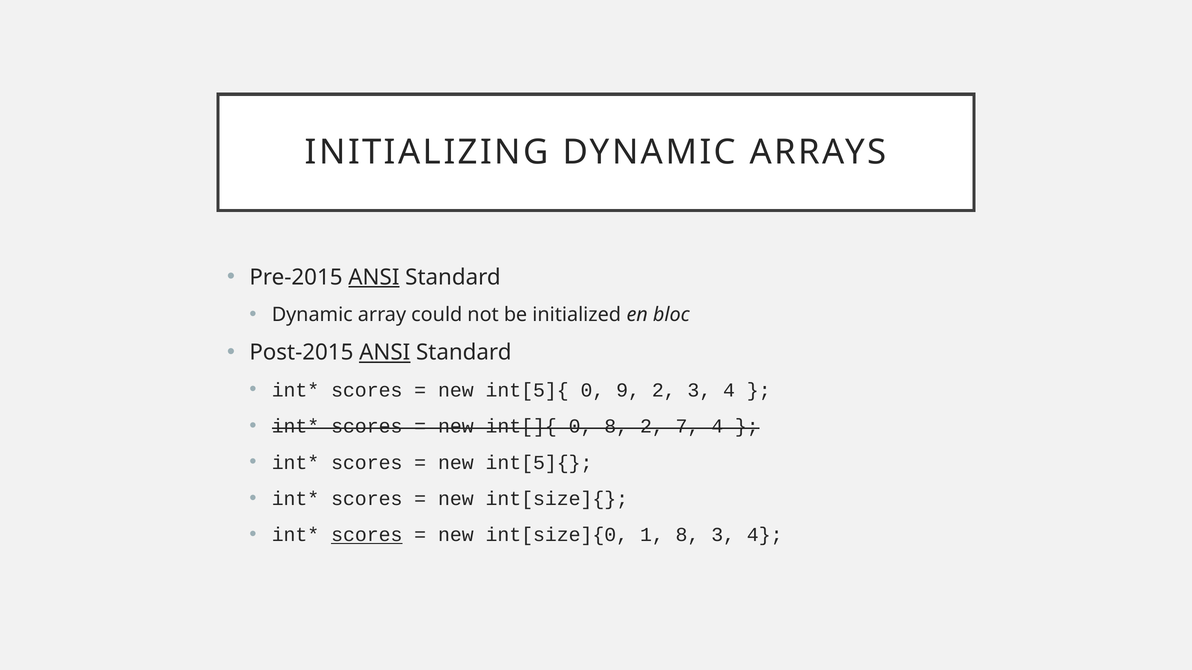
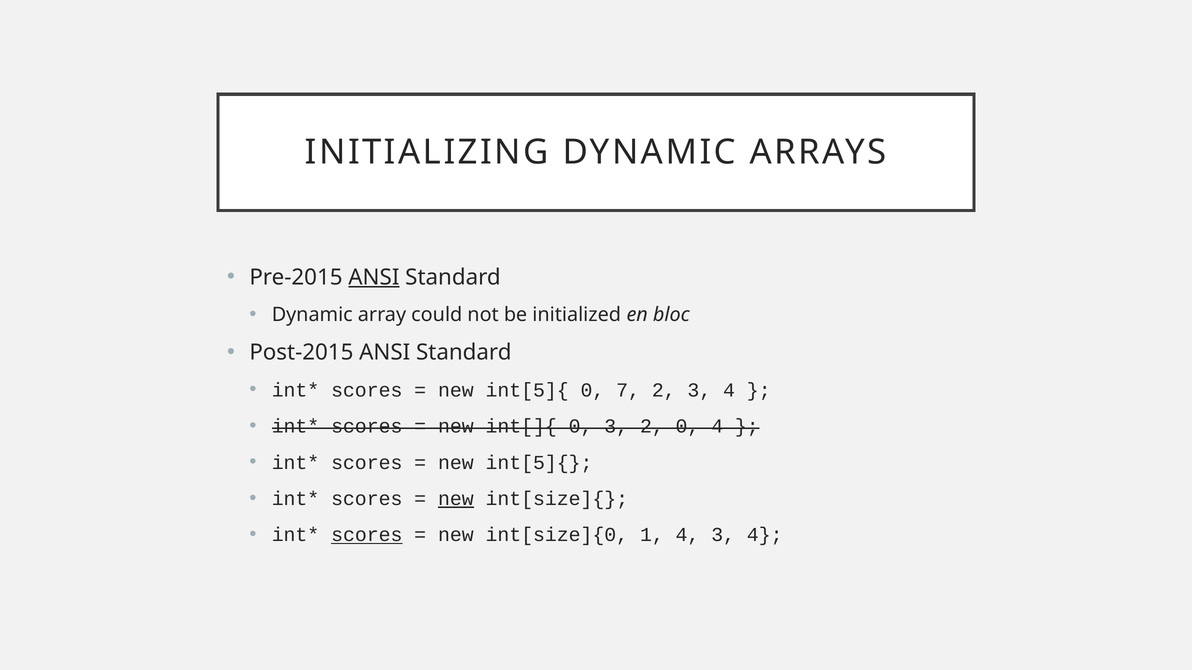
ANSI underline: present -> none (385, 353)
9: 9 -> 7 (628, 390)
0 8: 8 -> 3 (616, 427)
2 7: 7 -> 0 (687, 427)
new underline: none -> present (456, 499)
1 8: 8 -> 4 (687, 535)
